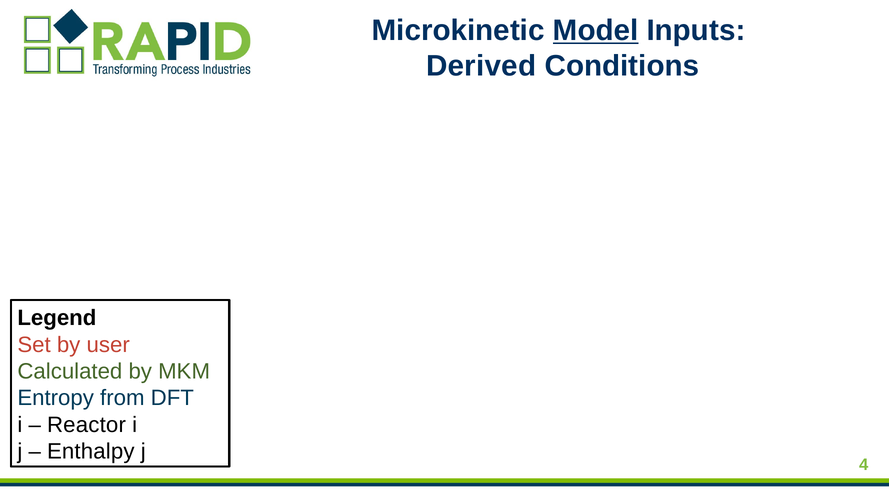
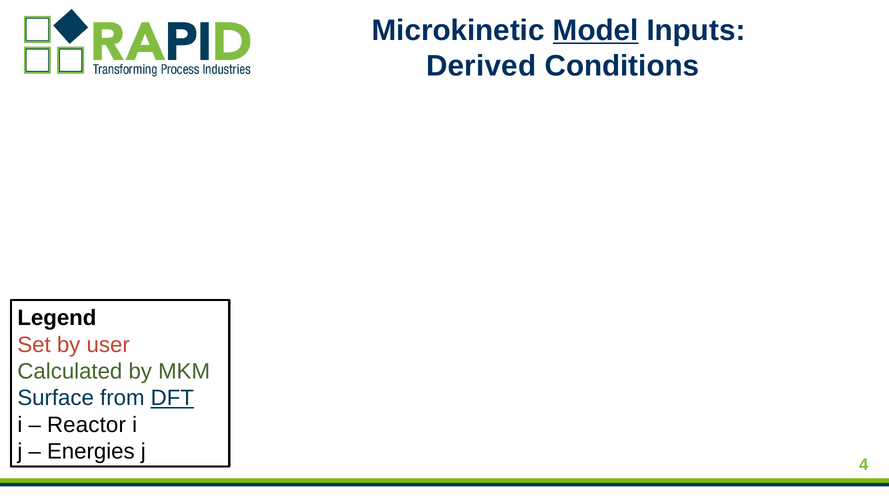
Entropy: Entropy -> Surface (56, 398)
DFT underline: none -> present (172, 398)
Enthalpy: Enthalpy -> Energies (91, 452)
